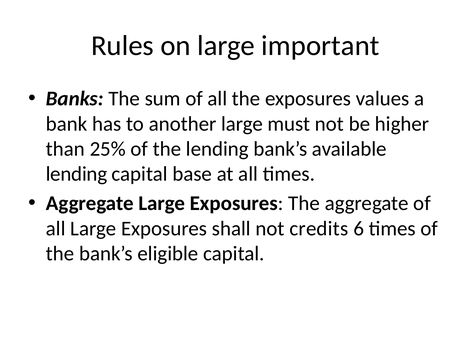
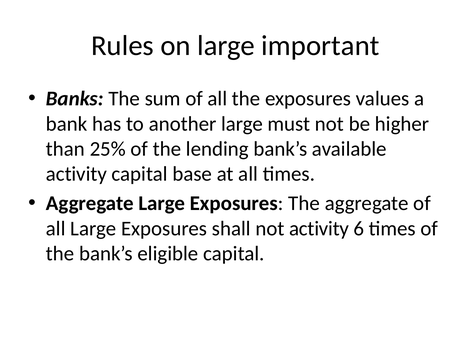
lending: lending -> activity (76, 174)
not credits: credits -> activity (319, 229)
